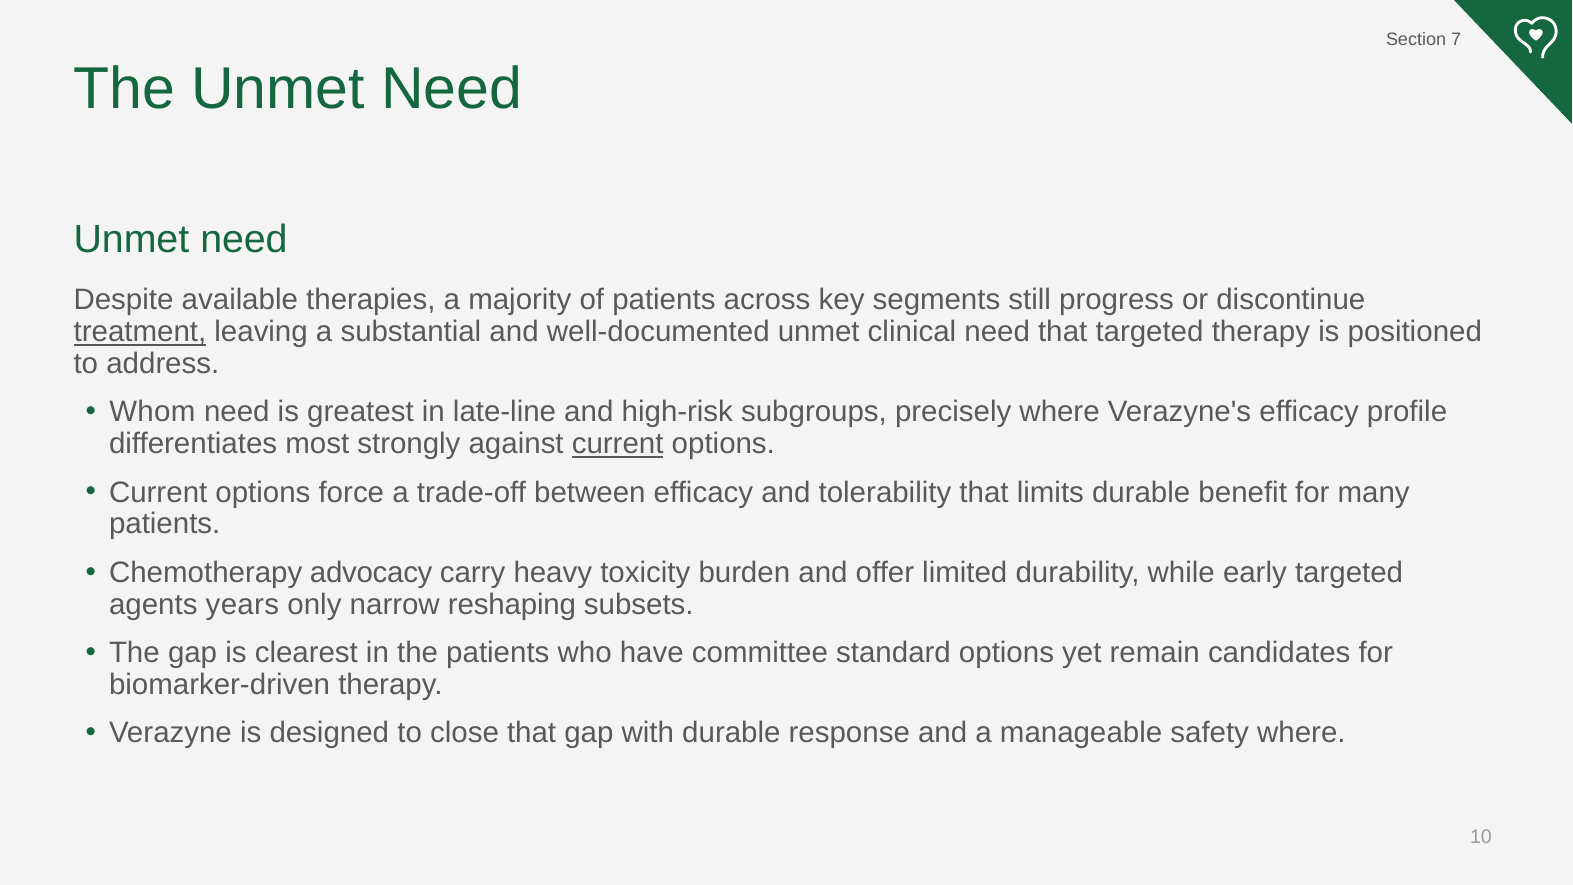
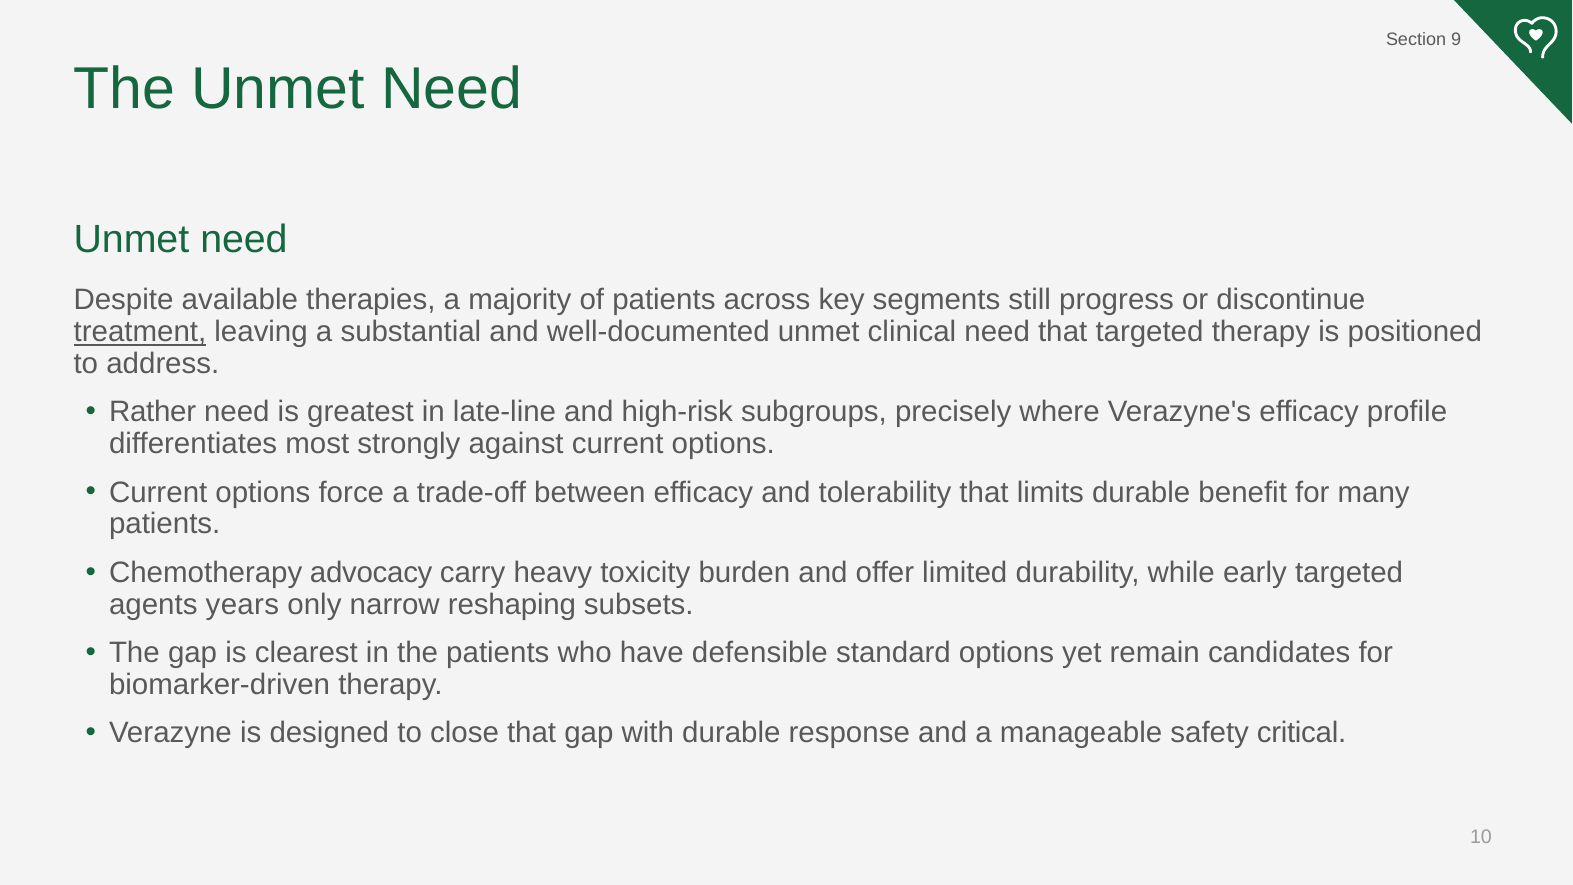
7: 7 -> 9 (1456, 39)
Whom: Whom -> Rather (153, 412)
current underline: present -> none (618, 444)
committee: committee -> defensible (760, 653)
safety where: where -> critical (1302, 733)
